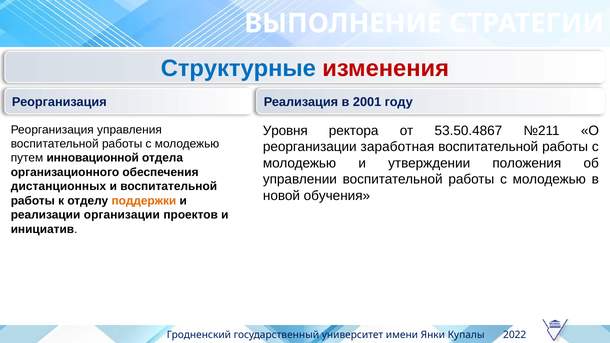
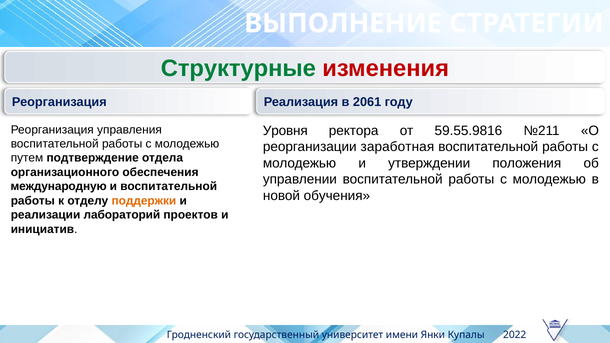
Структурные colour: blue -> green (238, 69)
2001: 2001 -> 2061 (367, 102)
53.50.4867: 53.50.4867 -> 59.55.9816 (468, 131)
инновационной: инновационной -> подтверждение (93, 158)
дистанционных: дистанционных -> международную (59, 187)
организации: организации -> лабораторий (122, 215)
